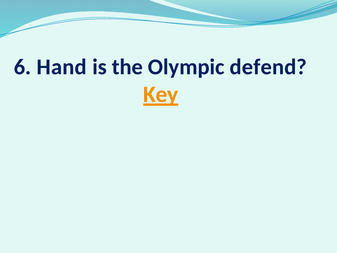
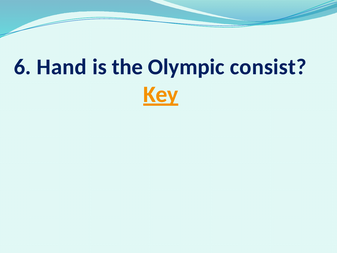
defend: defend -> consist (268, 67)
